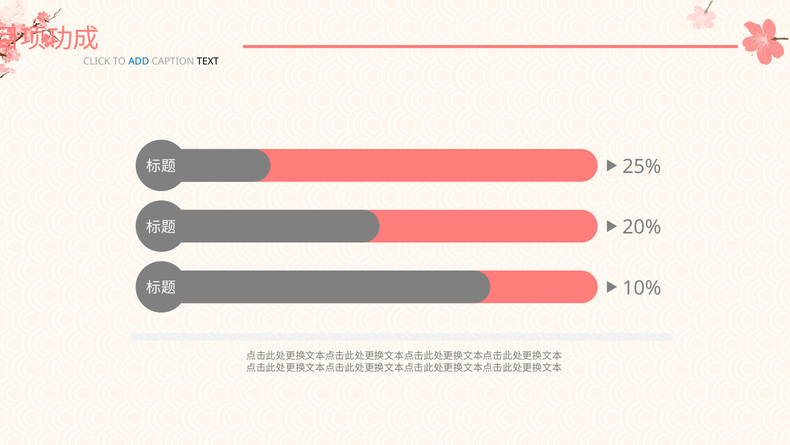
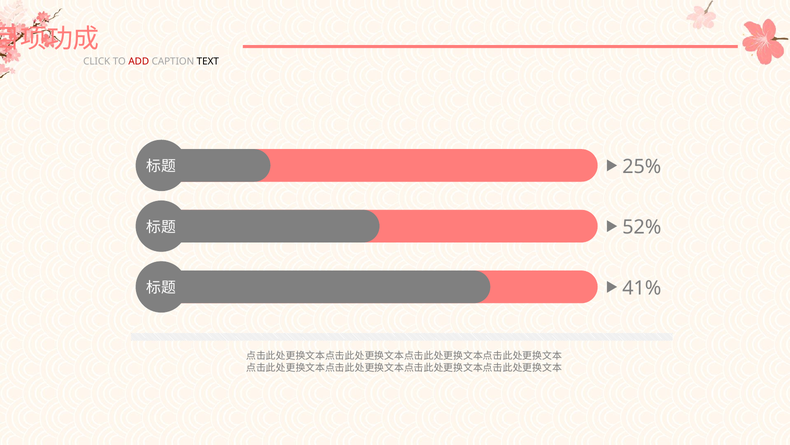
ADD colour: blue -> red (139, 62)
20%: 20% -> 52% (642, 227)
10%: 10% -> 41% (642, 288)
